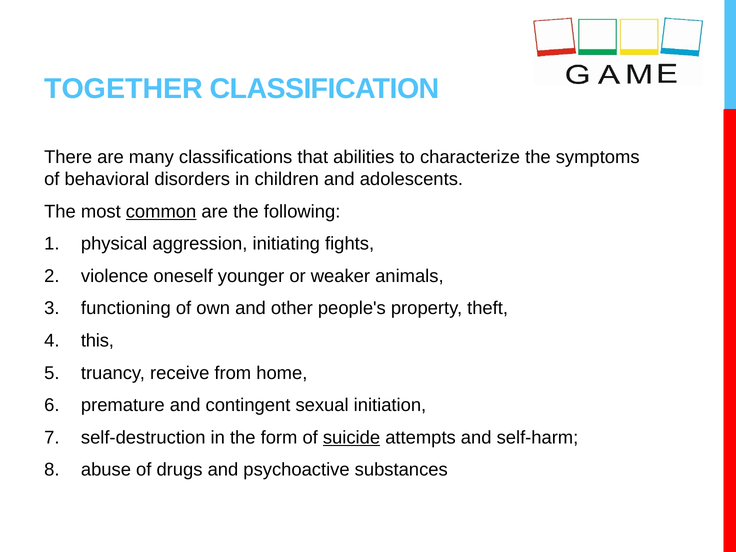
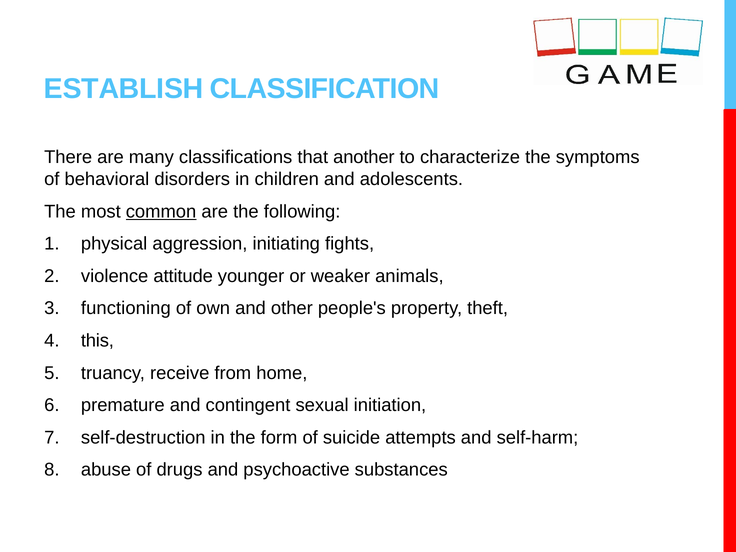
TOGETHER: TOGETHER -> ESTABLISH (124, 89)
abilities: abilities -> another (364, 157)
oneself: oneself -> attitude (183, 276)
suicide underline: present -> none (352, 438)
